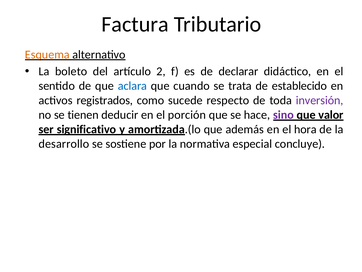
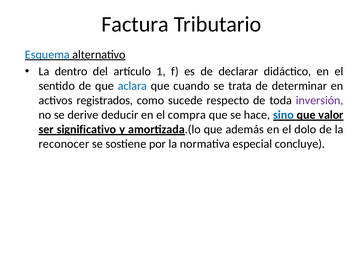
Esquema colour: orange -> blue (47, 54)
boleto: boleto -> dentro (71, 71)
2: 2 -> 1 (161, 71)
establecido: establecido -> determinar (299, 86)
tienen: tienen -> derive (83, 115)
porción: porción -> compra (187, 115)
sino colour: purple -> blue (283, 115)
hora: hora -> dolo (305, 129)
desarrollo: desarrollo -> reconocer (64, 144)
